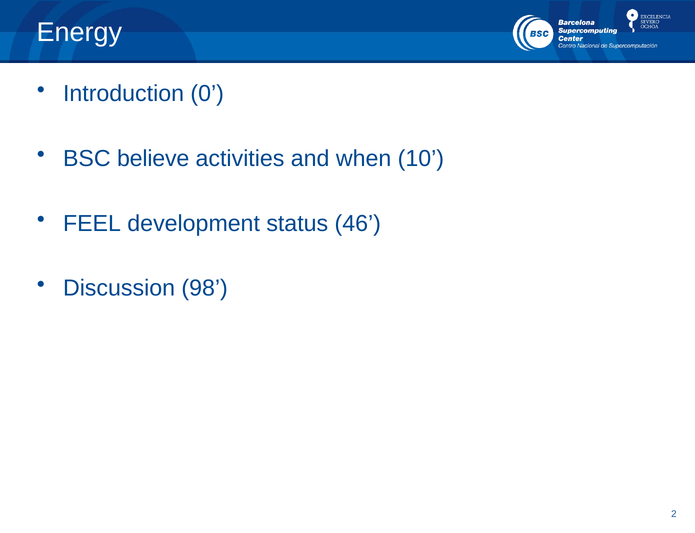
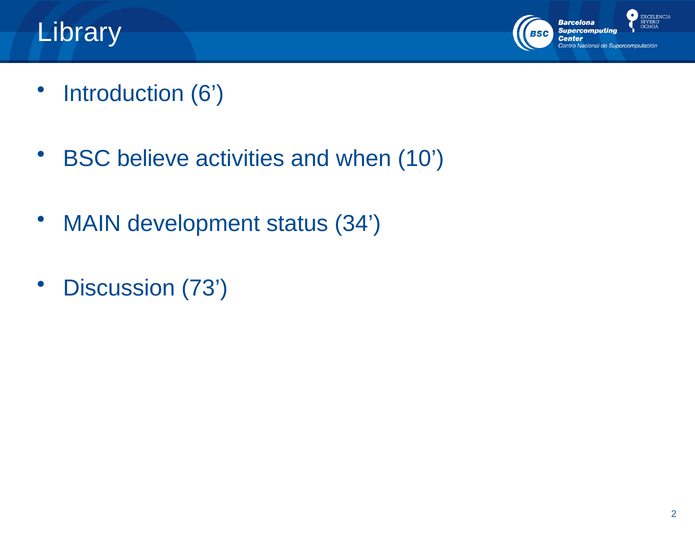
Energy: Energy -> Library (80, 33)
0: 0 -> 6 (207, 94)
FEEL: FEEL -> MAIN (92, 224)
46: 46 -> 34 (358, 224)
98: 98 -> 73 (205, 288)
